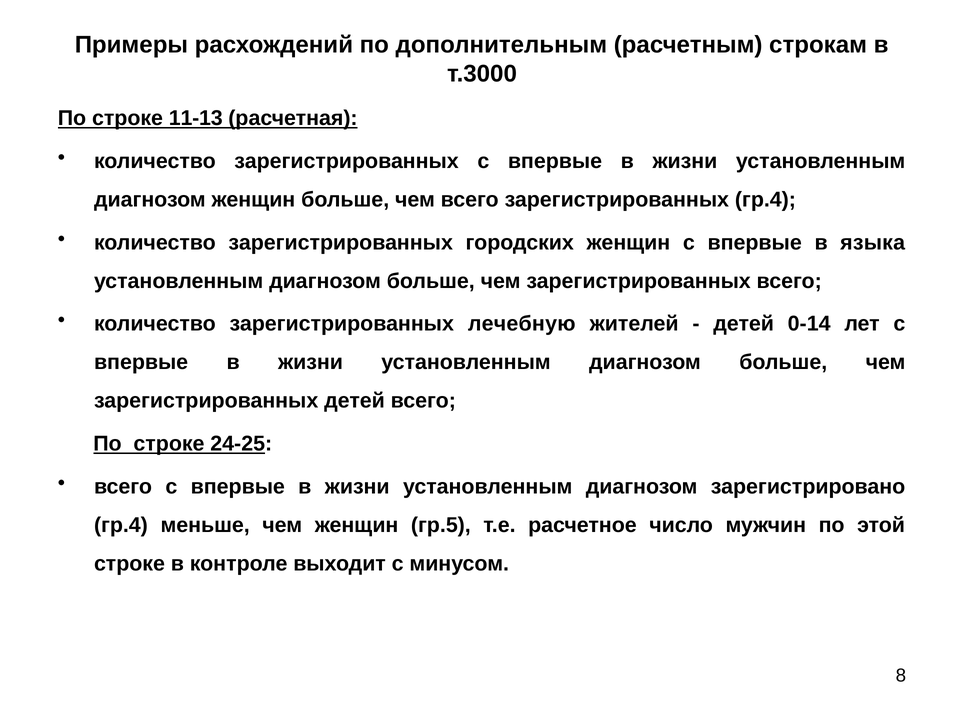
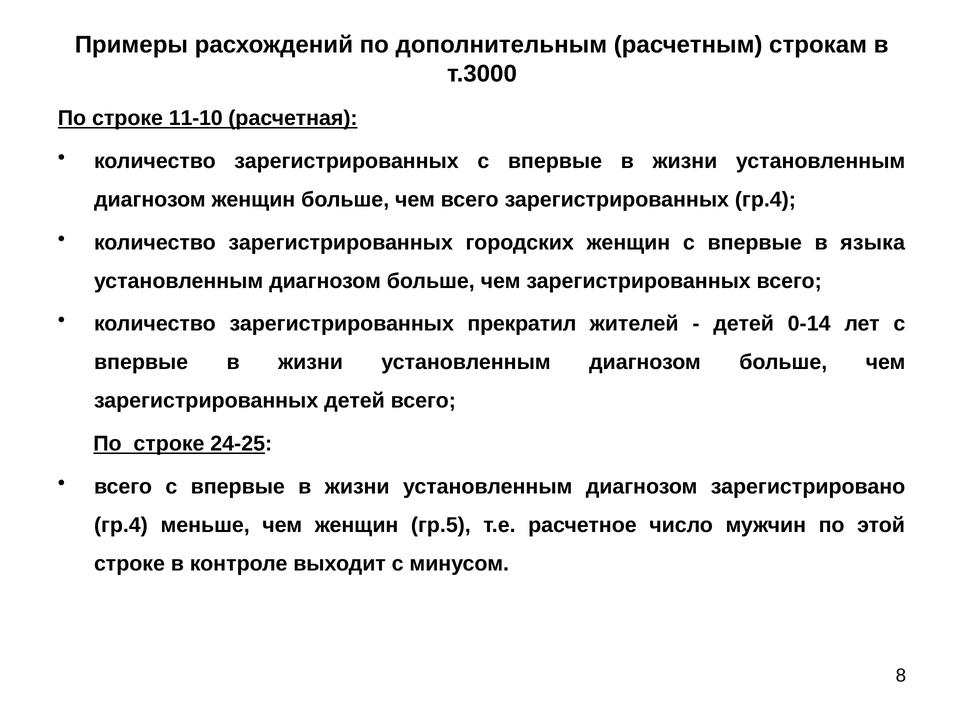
11-13: 11-13 -> 11-10 (196, 118)
лечебную: лечебную -> прекратил (522, 324)
